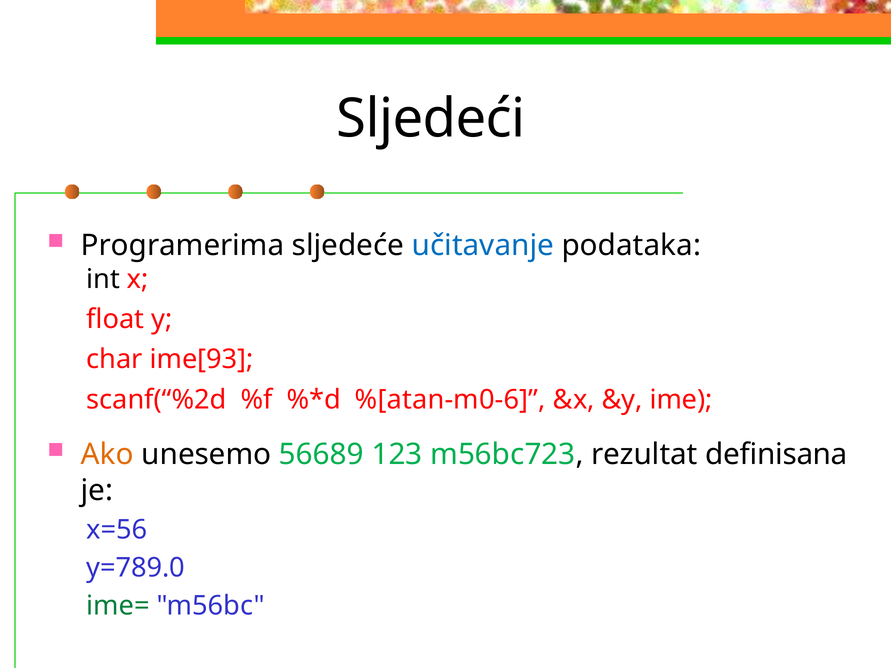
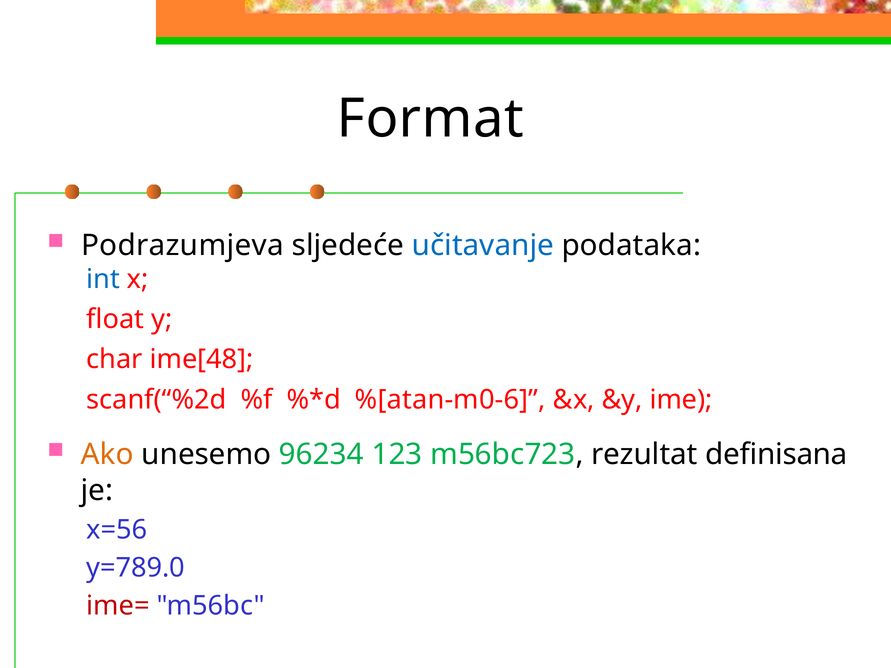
Sljedeći: Sljedeći -> Format (430, 119)
Programerima: Programerima -> Podrazumjeva (182, 245)
int colour: black -> blue (103, 279)
ime[93: ime[93 -> ime[48 (202, 360)
56689: 56689 -> 96234 (321, 455)
ime= colour: green -> red (118, 606)
